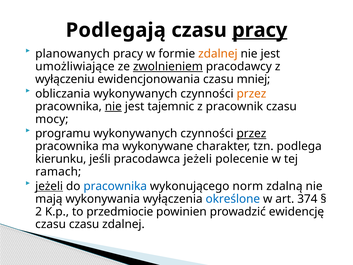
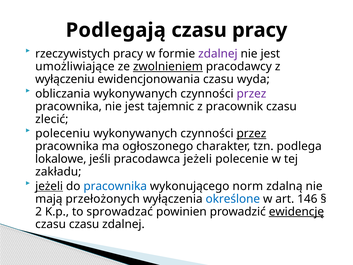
pracy underline: present -> none (260, 30)
planowanych: planowanych -> rzeczywistych (73, 54)
zdalnej colour: orange -> purple (218, 54)
mniej: mniej -> wyda (253, 79)
przez colour: orange -> purple (251, 94)
nie underline: present -> none (113, 106)
mocy: mocy -> zlecić (52, 119)
programu: programu -> poleceniu (63, 133)
wykonywane: wykonywane -> ogłoszonego (158, 146)
kierunku: kierunku -> lokalowe (61, 159)
ramach: ramach -> zakładu (58, 172)
wykonywania: wykonywania -> przełożonych (103, 199)
374: 374 -> 146 (307, 199)
przedmiocie: przedmiocie -> sprowadzać (120, 211)
ewidencję underline: none -> present (296, 211)
